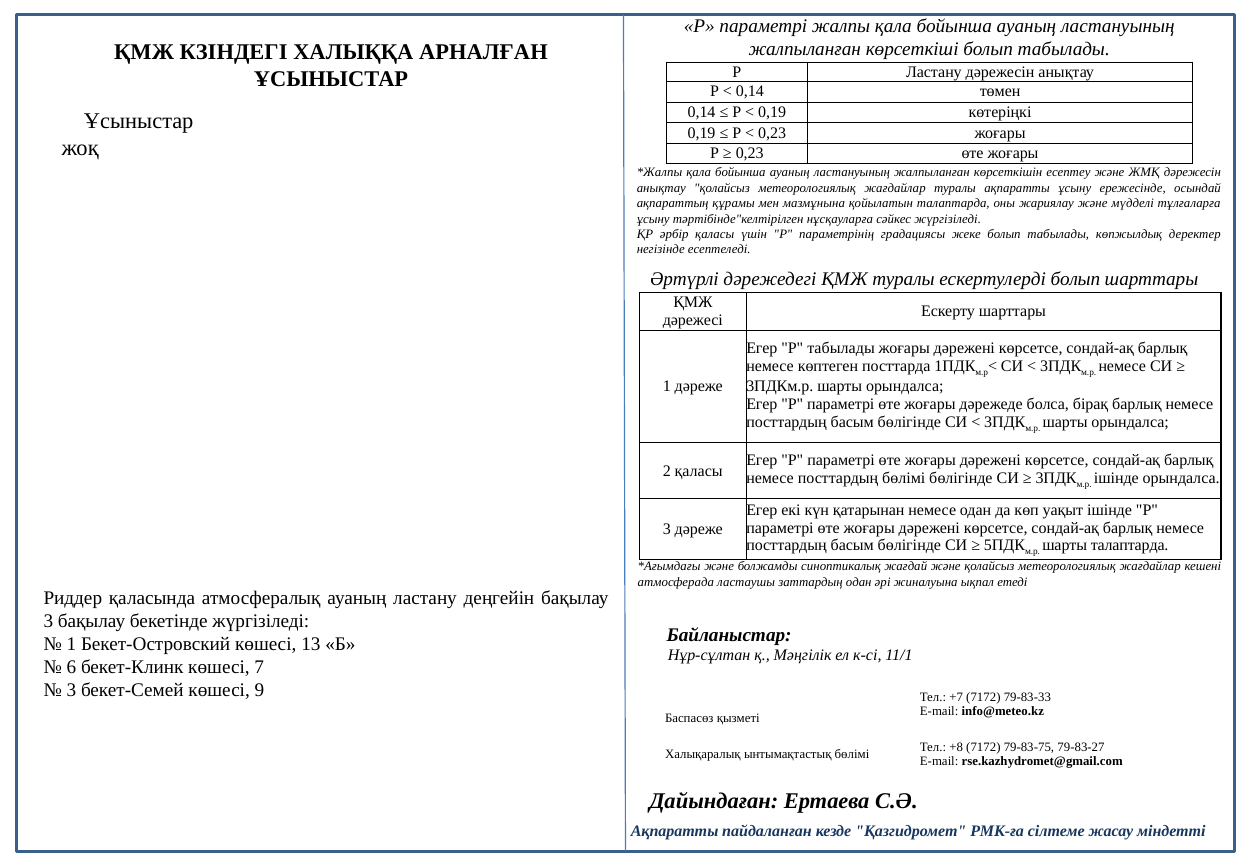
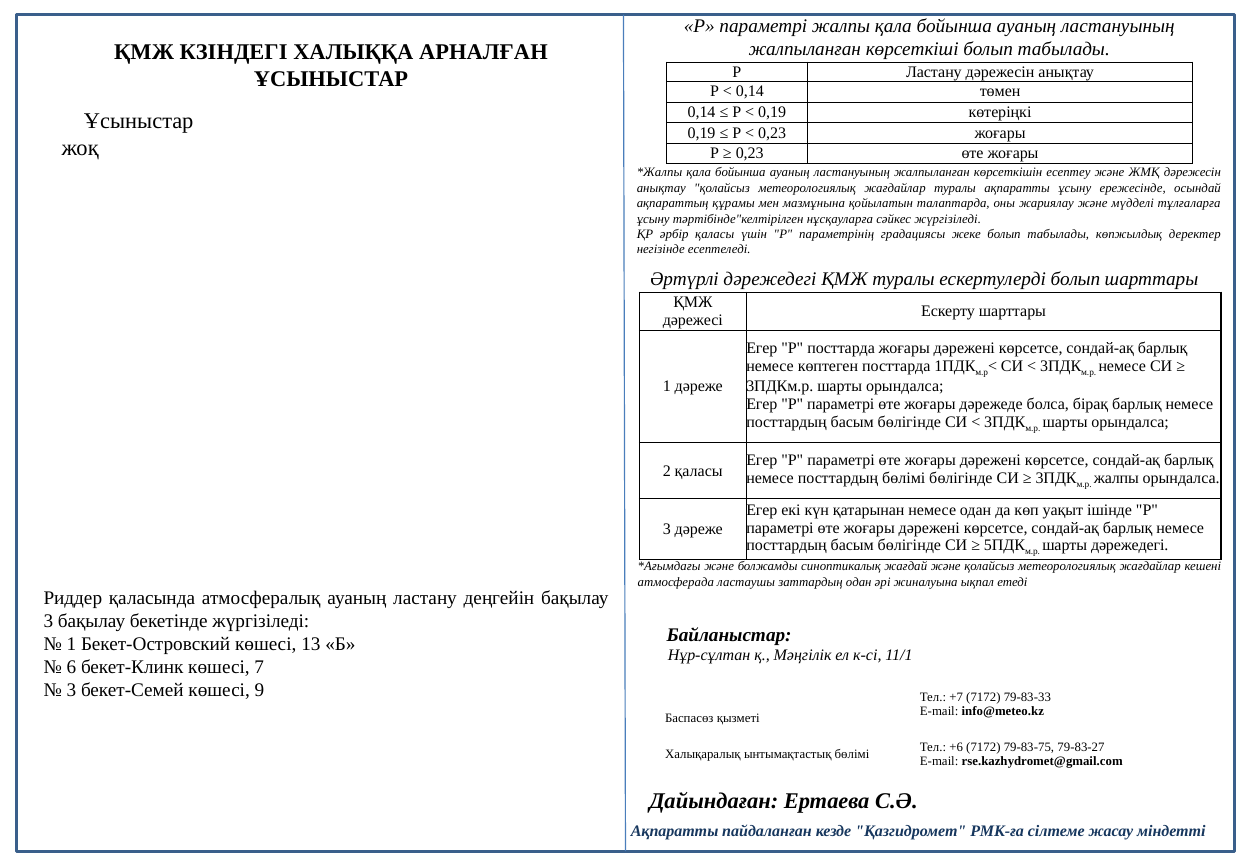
Р табылады: табылады -> посттарда (841, 349)
ішінде: ішінде -> жалпы (1116, 478)
шарты талаптарда: талаптарда -> дәрежедегі (1130, 545)
+8: +8 -> +6 (956, 747)
